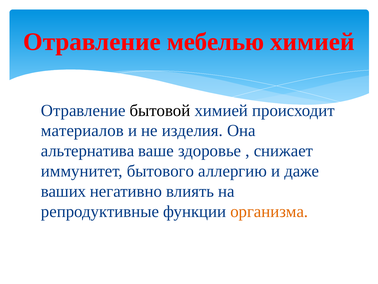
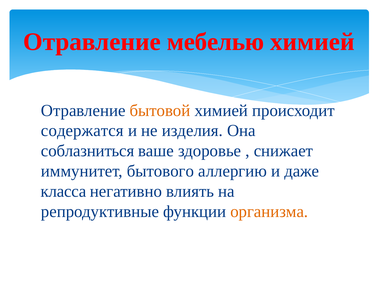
бытовой colour: black -> orange (160, 110)
материалов: материалов -> содержатся (82, 130)
альтернатива: альтернатива -> соблазниться (88, 151)
ваших: ваших -> класса (63, 191)
